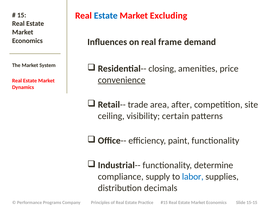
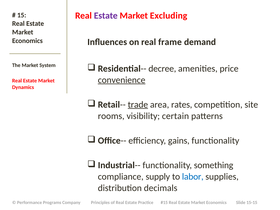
Estate colour: blue -> purple (106, 16)
closing: closing -> decree (162, 69)
trade underline: none -> present (138, 105)
after: after -> rates (182, 105)
ceiling: ceiling -> rooms (111, 116)
paint: paint -> gains (179, 141)
determine: determine -> something (214, 165)
